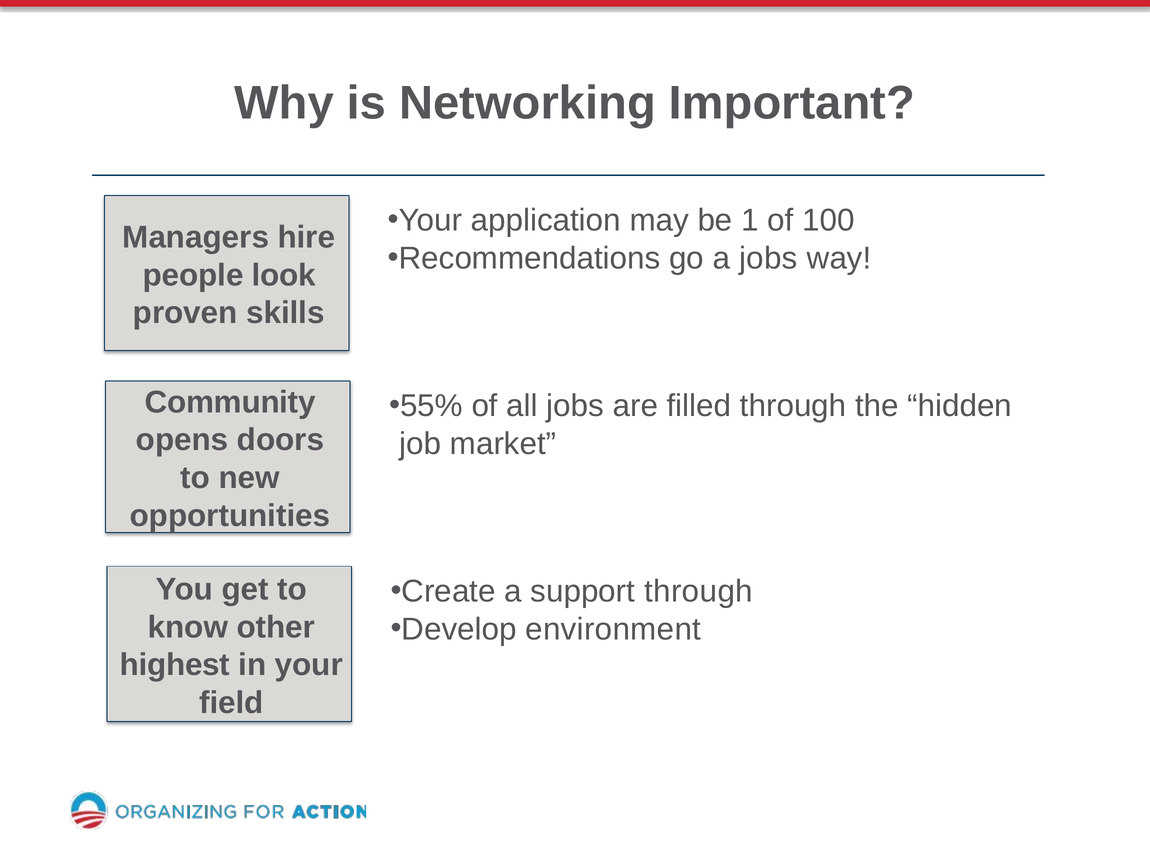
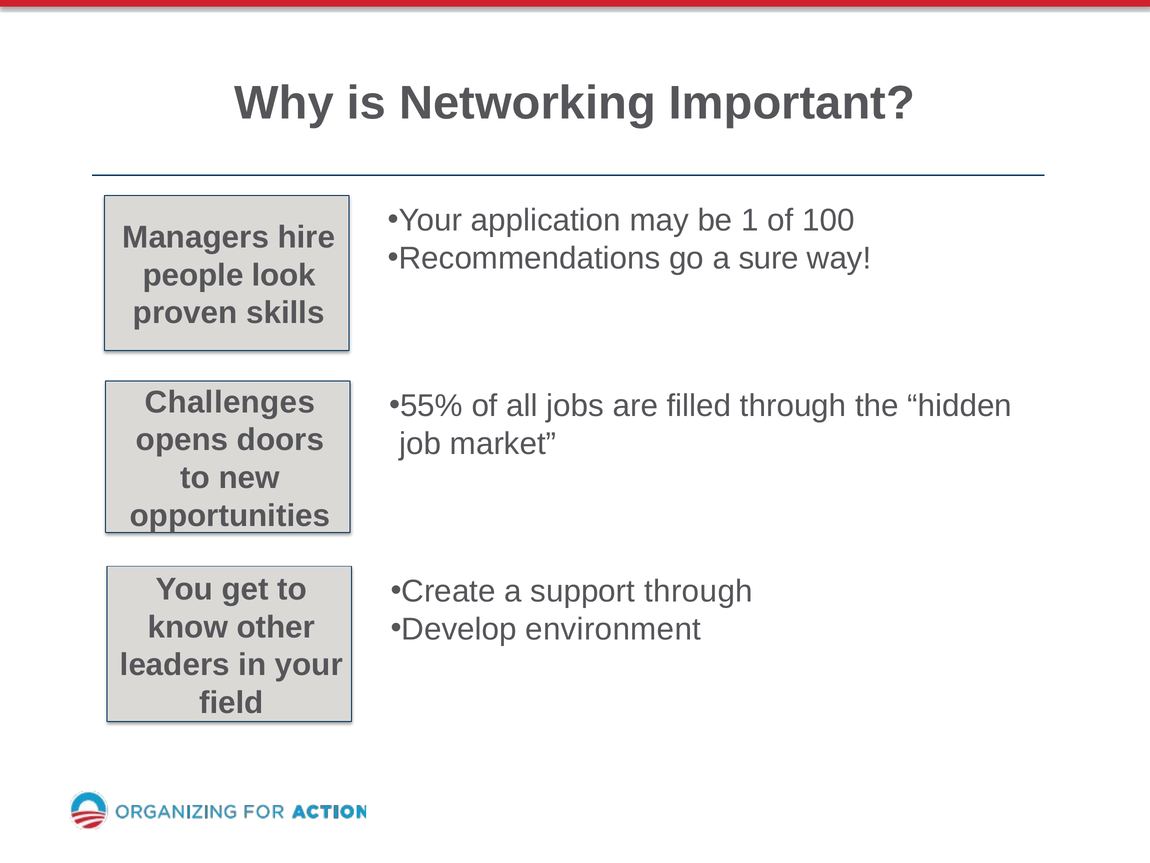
a jobs: jobs -> sure (769, 258)
Community: Community -> Challenges (230, 402)
highest: highest -> leaders (175, 665)
